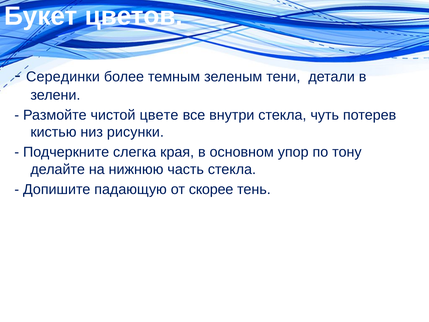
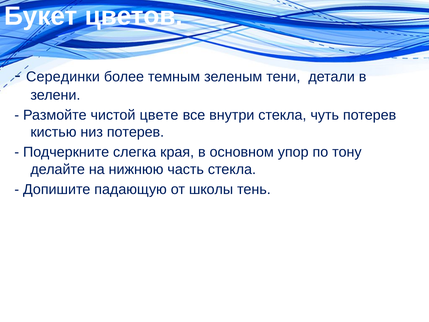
низ рисунки: рисунки -> потерев (135, 132)
скорее: скорее -> школы (211, 189)
